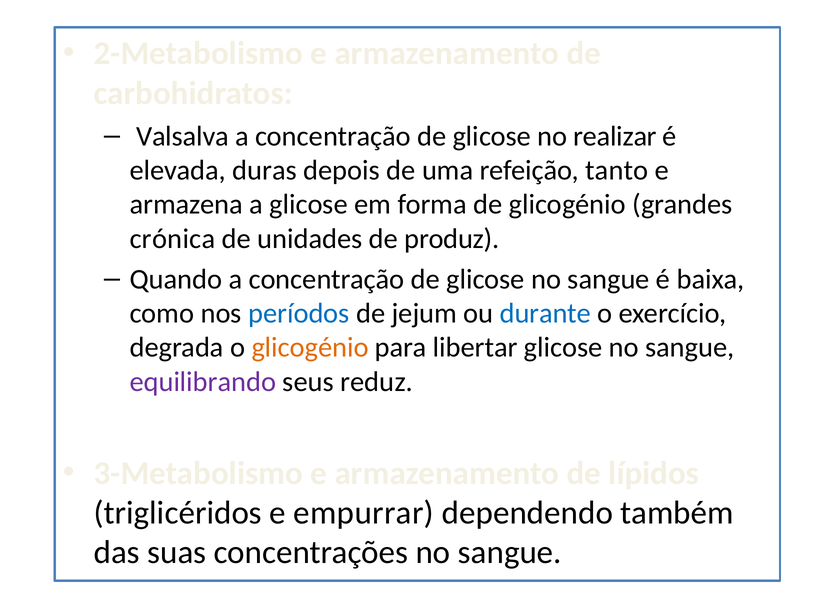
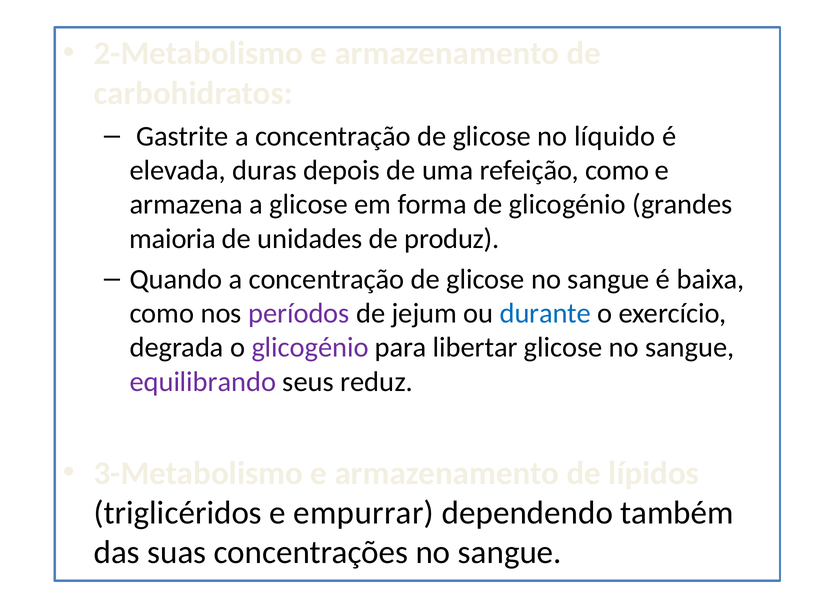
Valsalva: Valsalva -> Gastrite (182, 136)
realizar: realizar -> líquido (615, 136)
refeição tanto: tanto -> como (617, 171)
crónica: crónica -> maioria (173, 239)
períodos colour: blue -> purple (299, 314)
glicogénio colour: orange -> purple (310, 348)
